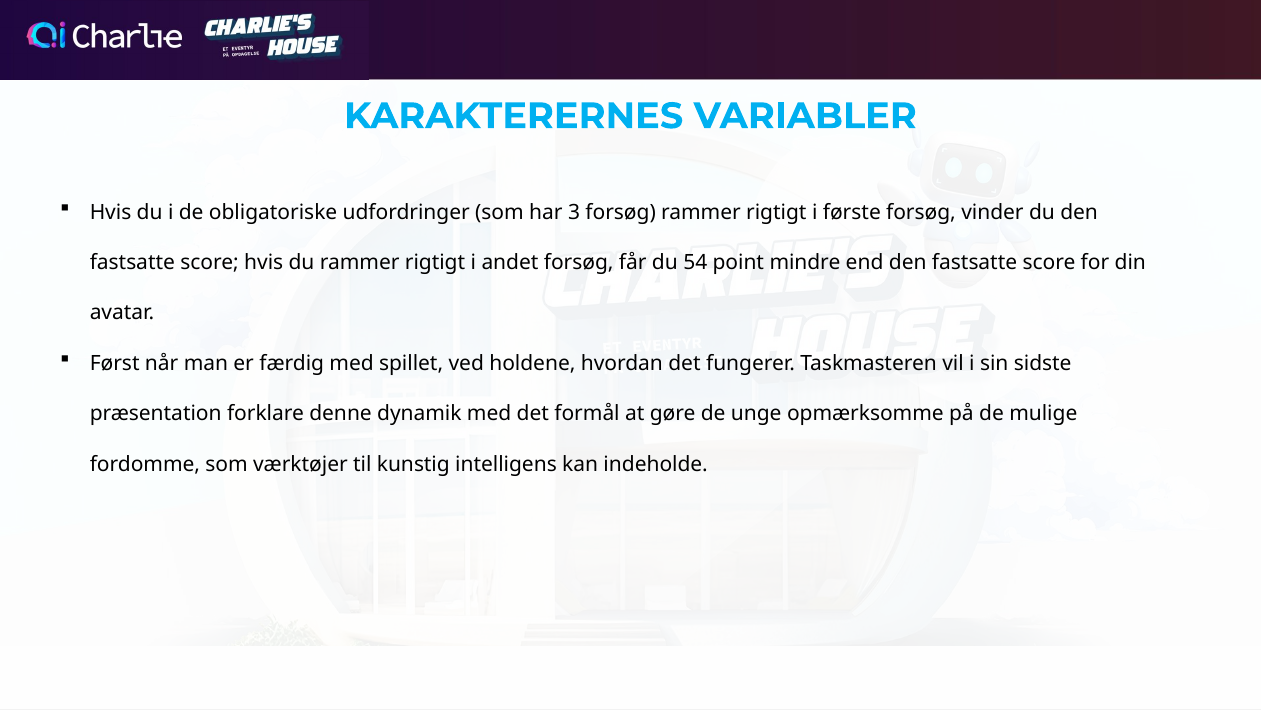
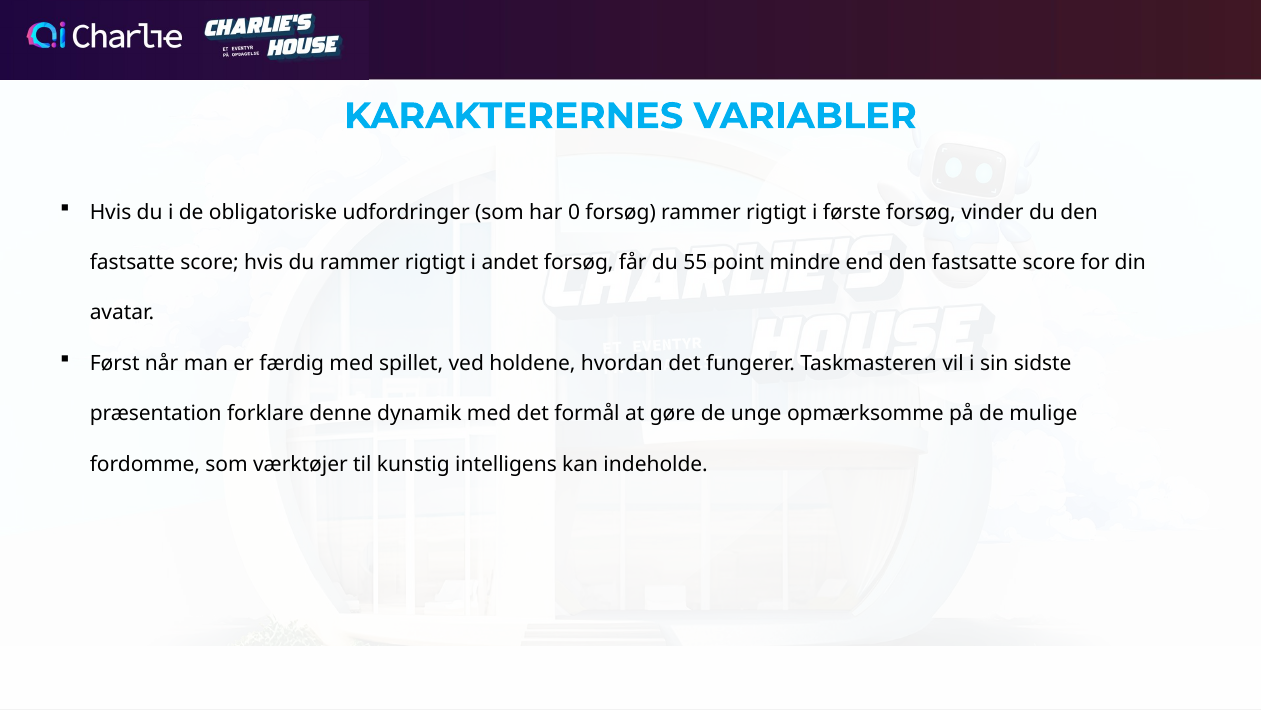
3: 3 -> 0 (574, 212)
54: 54 -> 55 (695, 262)
